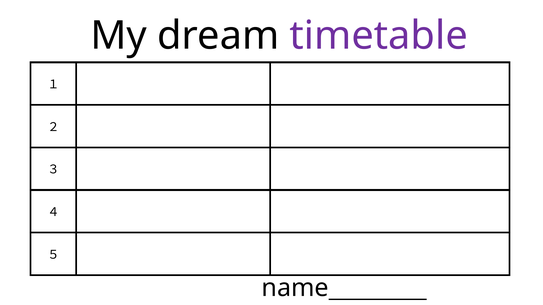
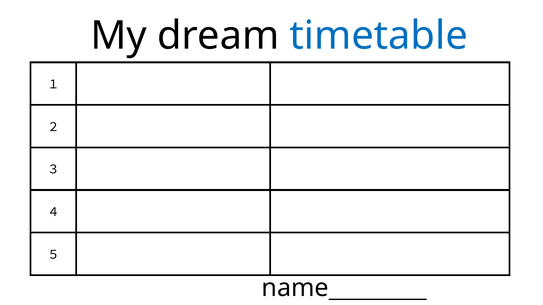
timetable colour: purple -> blue (379, 36)
